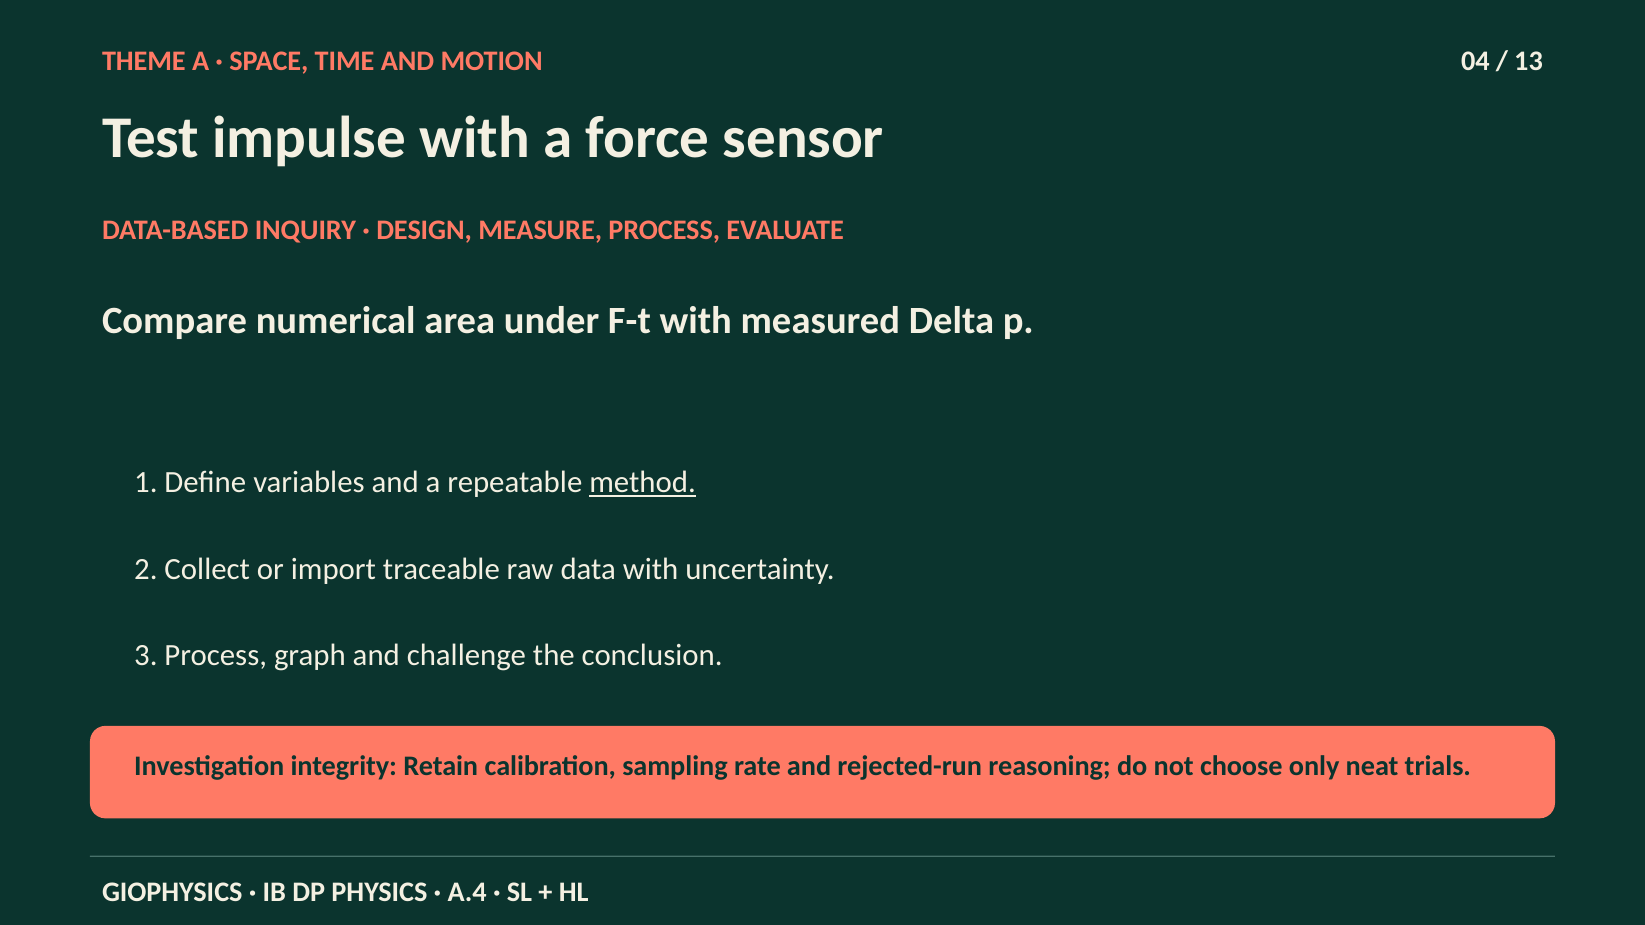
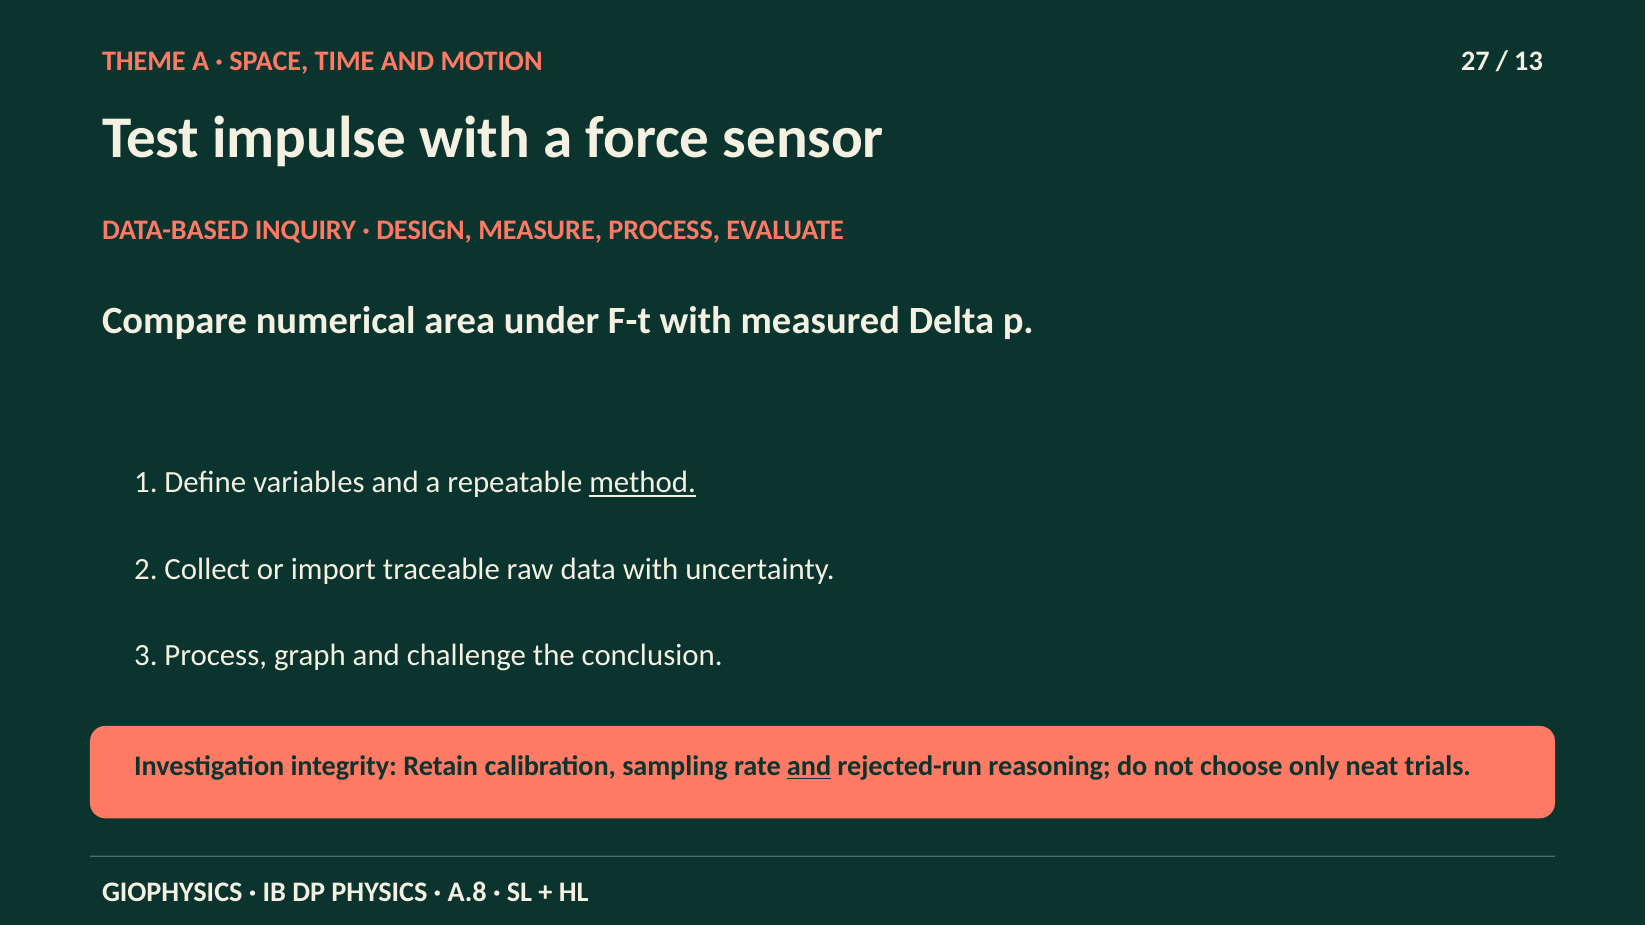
04: 04 -> 27 (1475, 61)
and underline: none -> present (809, 766)
A.4: A.4 -> A.8 (467, 892)
